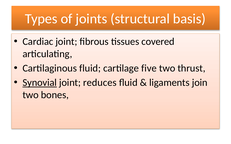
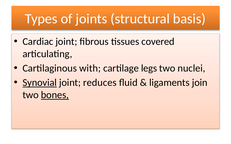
Cartilaginous fluid: fluid -> with (90, 68)
five: five -> legs (149, 68)
thrust: thrust -> nuclei (191, 68)
bones underline: none -> present (55, 95)
